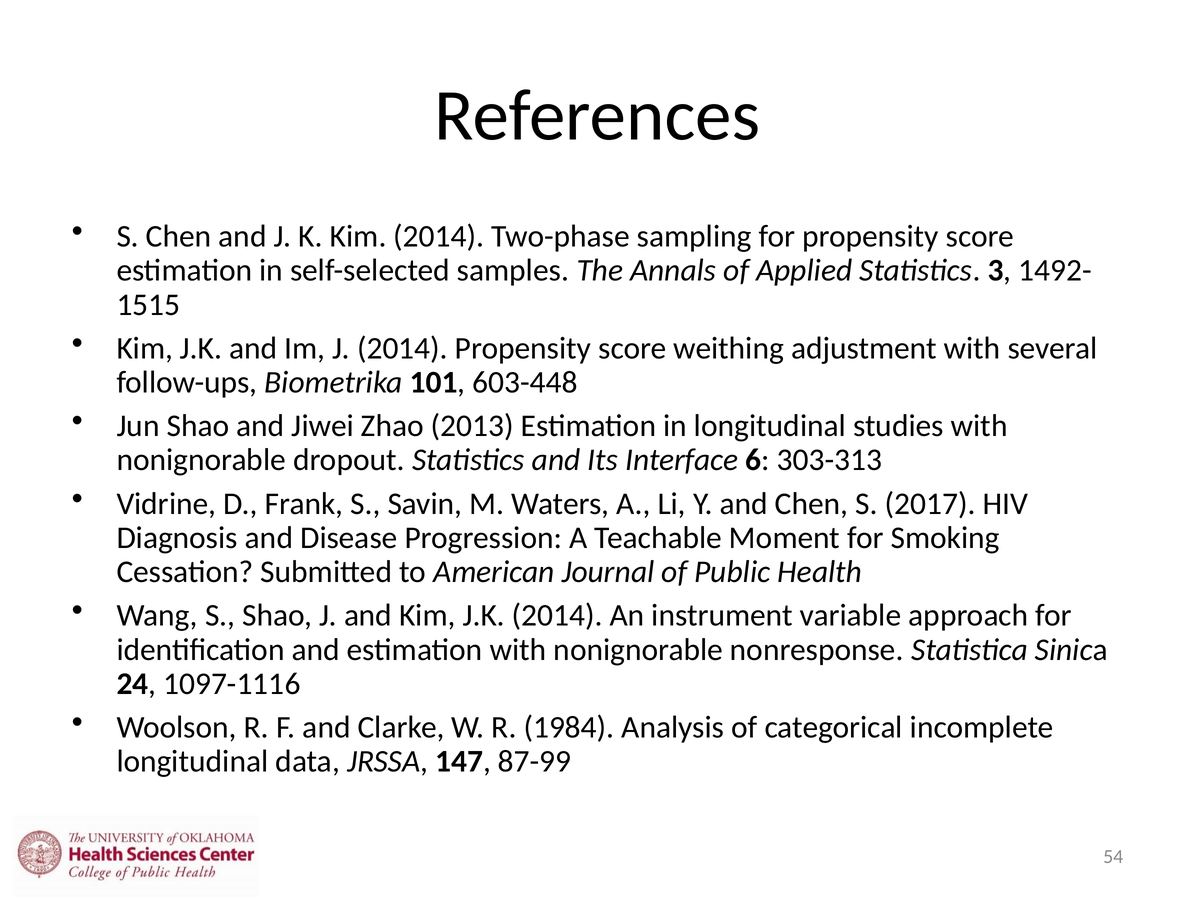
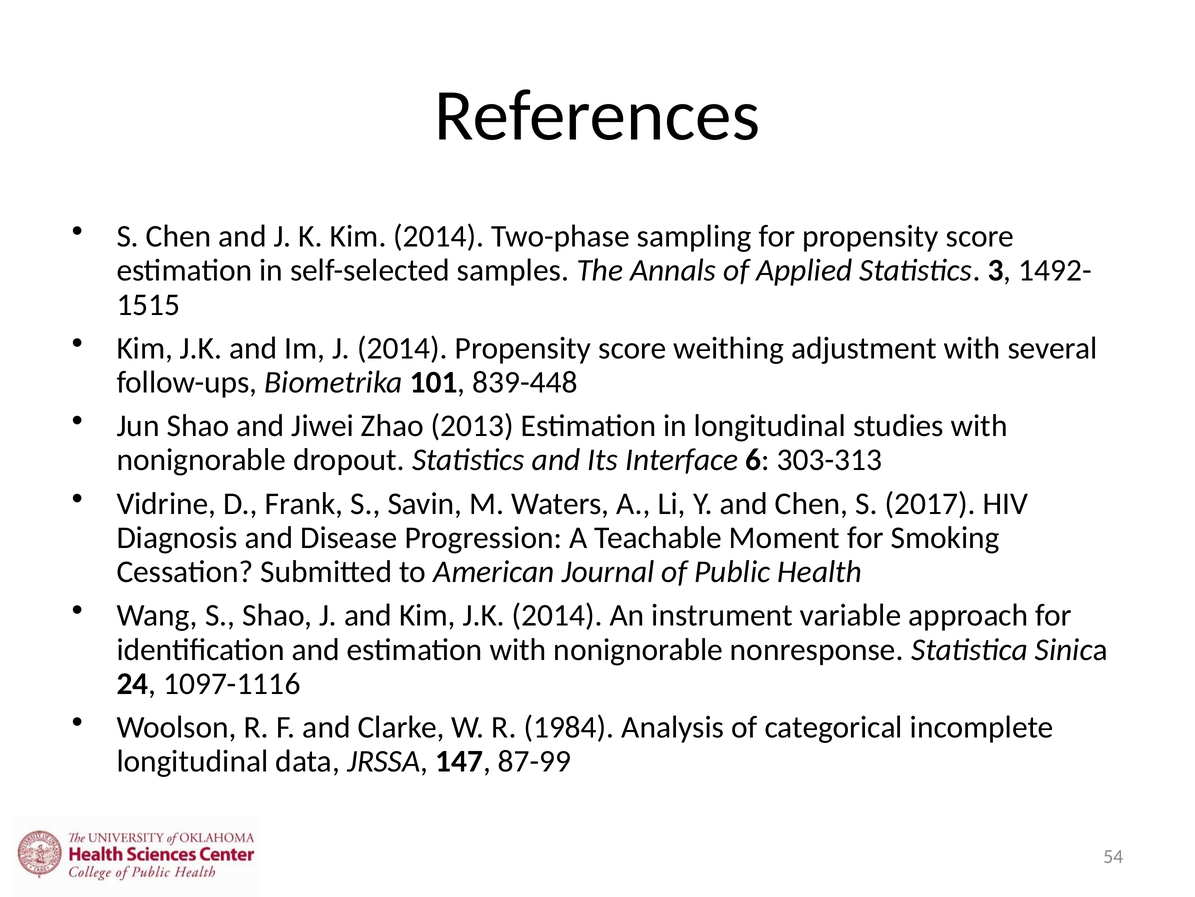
603-448: 603-448 -> 839-448 (525, 382)
